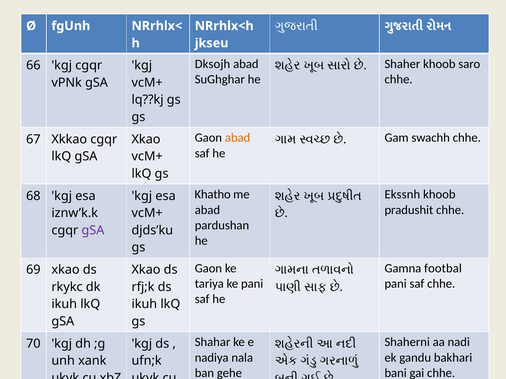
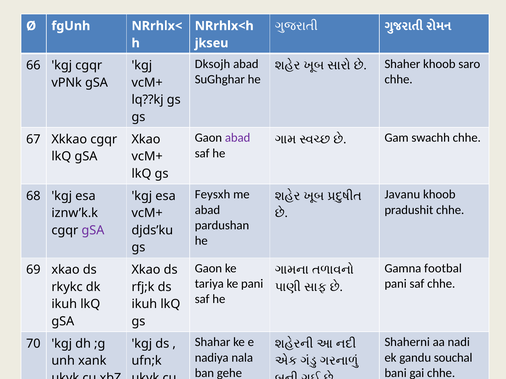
abad colour: orange -> purple (238, 138)
Khatho: Khatho -> Feysxh (212, 195)
Ekssnh: Ekssnh -> Javanu (402, 195)
bakhari: bakhari -> souchal (453, 358)
